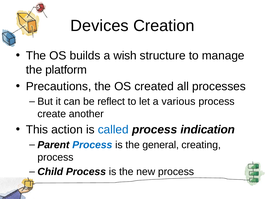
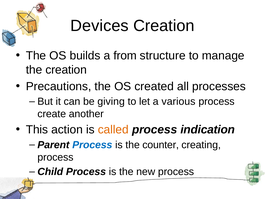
wish: wish -> from (125, 56)
the platform: platform -> creation (66, 70)
reflect: reflect -> giving (111, 101)
called colour: blue -> orange (113, 130)
general: general -> counter (161, 145)
